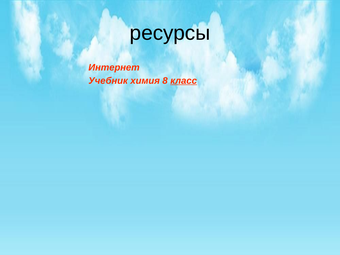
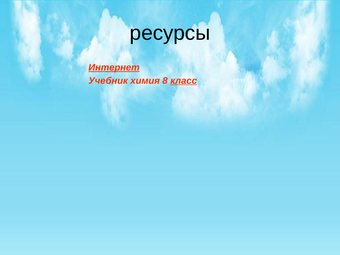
Интернет underline: none -> present (114, 68)
